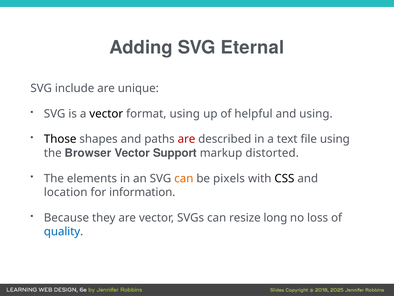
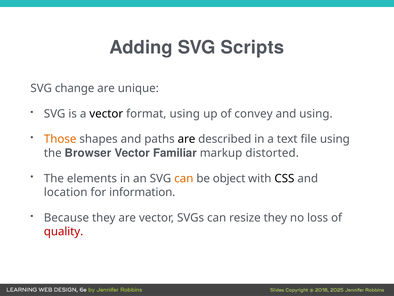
Eternal: Eternal -> Scripts (252, 47)
include: include -> change (75, 88)
helpful: helpful -> convey (254, 114)
Those colour: black -> orange (60, 139)
are colour: red -> black (186, 139)
Support: Support -> Familiar (175, 153)
pixels: pixels -> object (229, 178)
resize long: long -> they (275, 217)
quality colour: blue -> red (64, 231)
